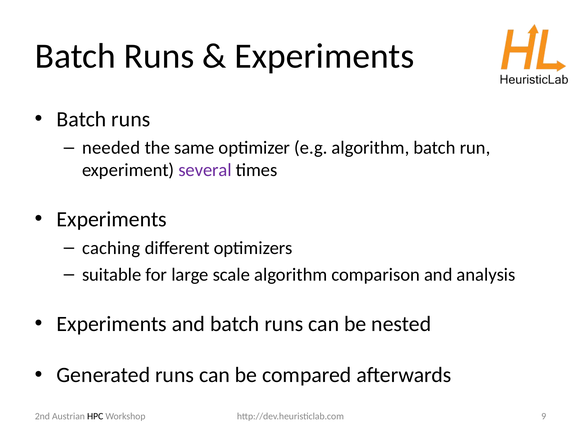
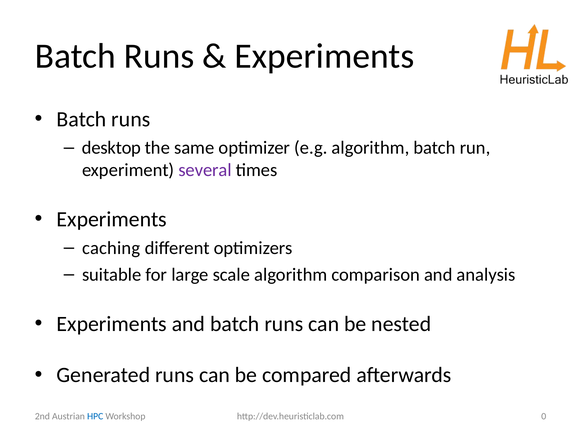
needed: needed -> desktop (111, 148)
9: 9 -> 0 (544, 416)
HPC colour: black -> blue (95, 416)
